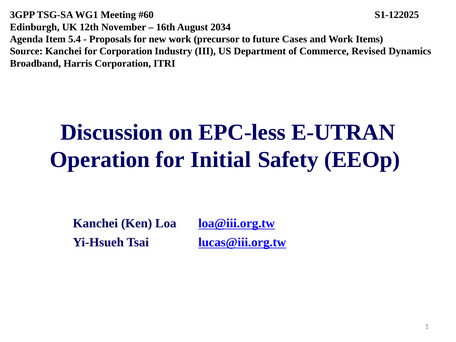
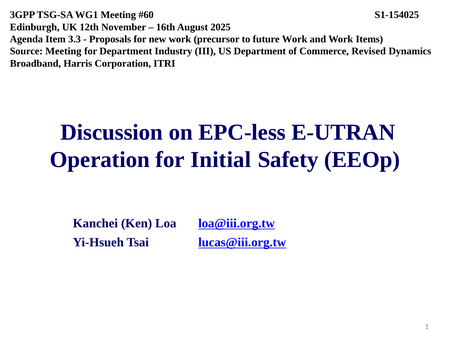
S1-122025: S1-122025 -> S1-154025 (397, 15)
2034: 2034 -> 2025 (221, 27)
5.4: 5.4 -> 3.3 (75, 39)
future Cases: Cases -> Work (295, 39)
Source Kanchei: Kanchei -> Meeting (63, 51)
for Corporation: Corporation -> Department (126, 51)
